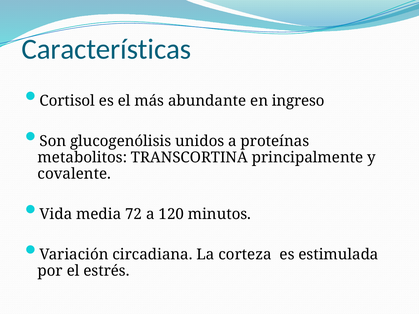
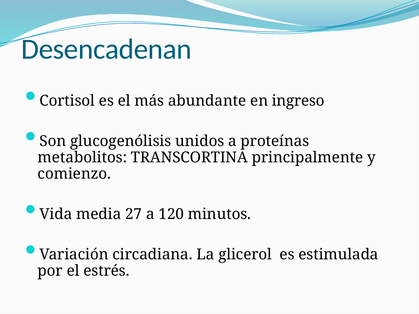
Características: Características -> Desencadenan (106, 49)
covalente: covalente -> comienzo (74, 174)
72: 72 -> 27 (134, 214)
corteza: corteza -> glicerol (245, 255)
